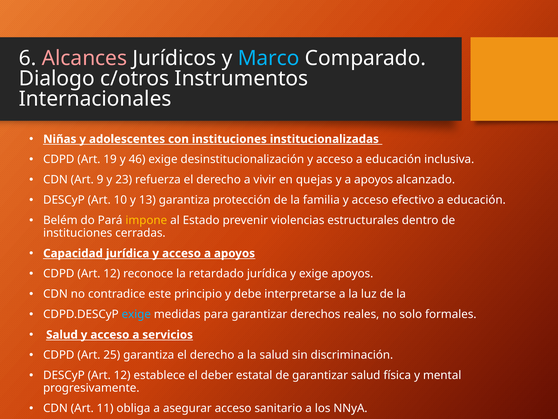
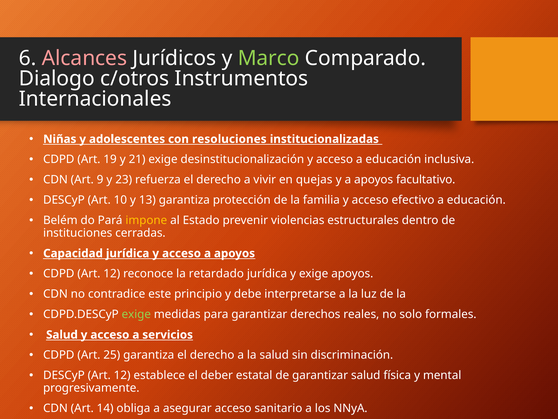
Marco colour: light blue -> light green (269, 58)
con instituciones: instituciones -> resoluciones (229, 139)
46: 46 -> 21 (137, 159)
alcanzado: alcanzado -> facultativo (426, 180)
exige colour: light blue -> light green (136, 314)
11: 11 -> 14 (105, 408)
